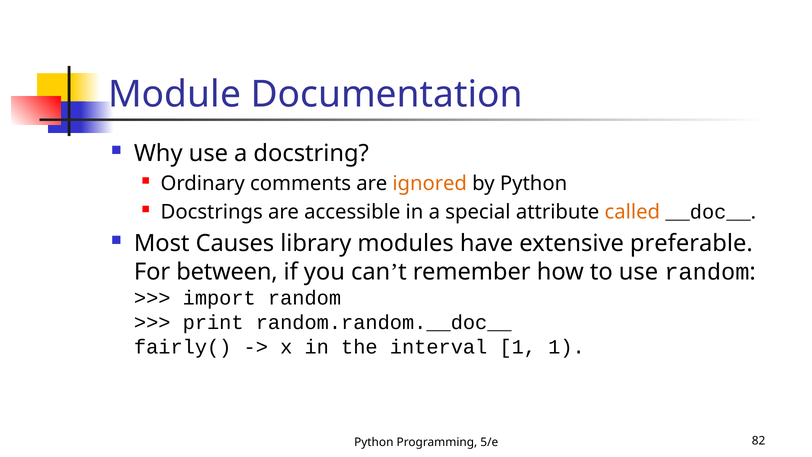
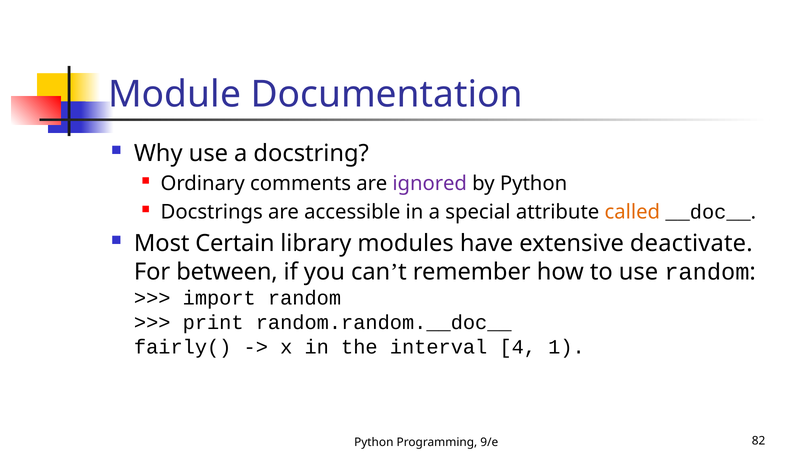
ignored colour: orange -> purple (430, 184)
Causes: Causes -> Certain (235, 243)
preferable: preferable -> deactivate (691, 243)
interval 1: 1 -> 4 (518, 347)
5/e: 5/e -> 9/e (489, 442)
